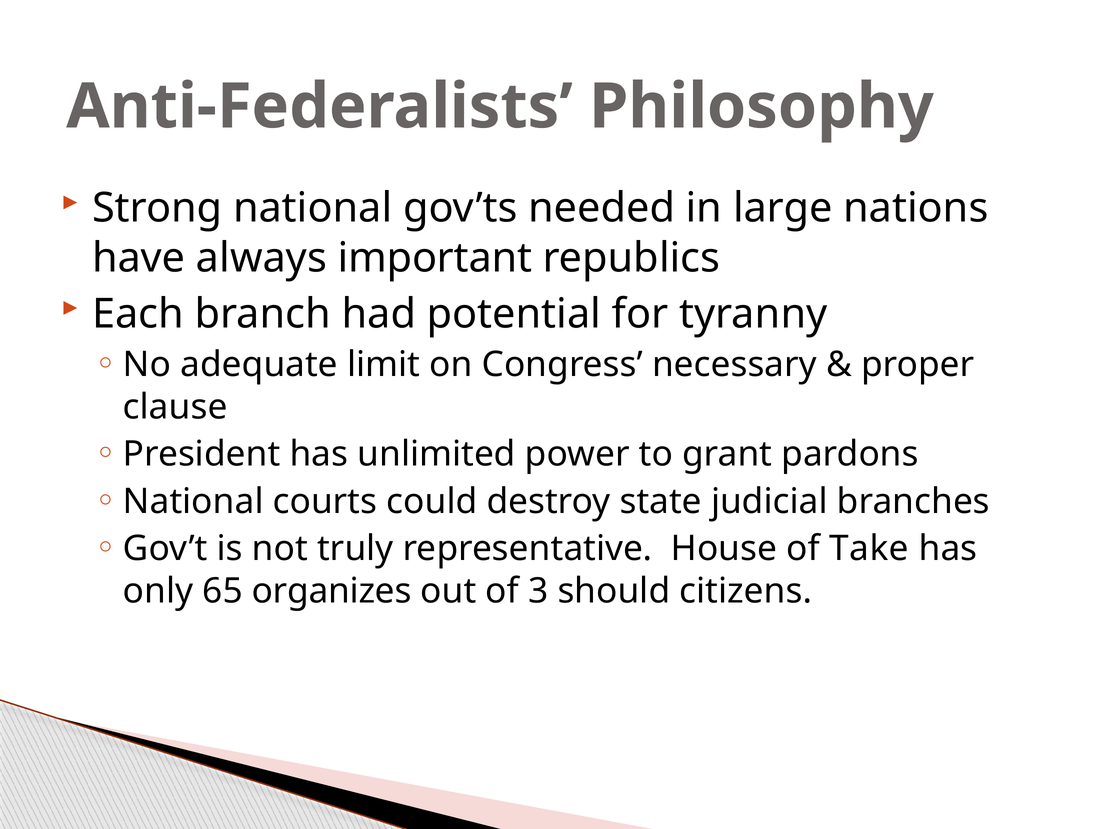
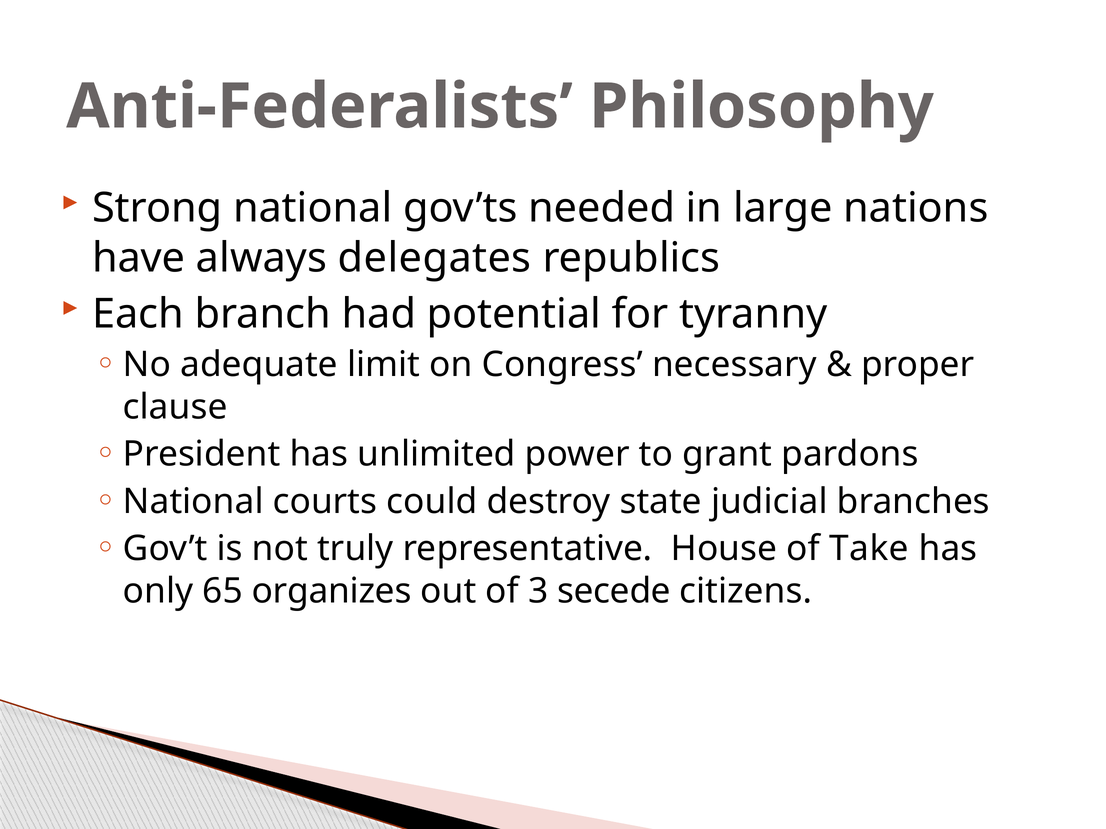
important: important -> delegates (435, 258)
should: should -> secede (614, 592)
